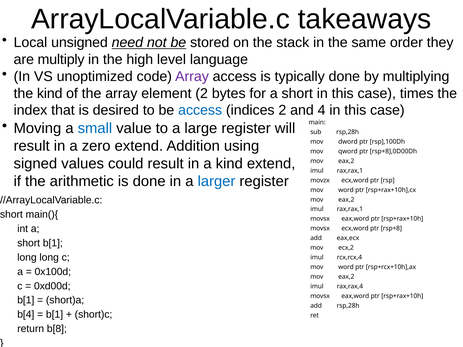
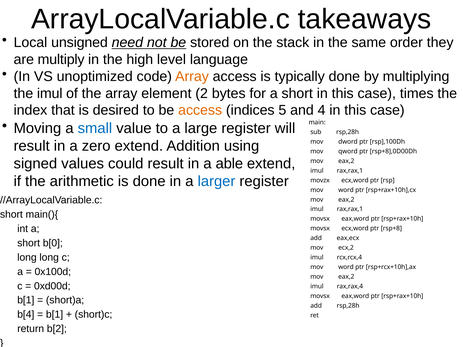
Array colour: purple -> orange (192, 76)
the kind: kind -> imul (50, 93)
access colour: blue -> orange (200, 110)
indices 2: 2 -> 5 (282, 110)
a kind: kind -> able (229, 164)
short b[1: b[1 -> b[0 (53, 243)
b[8: b[8 -> b[2 (57, 329)
